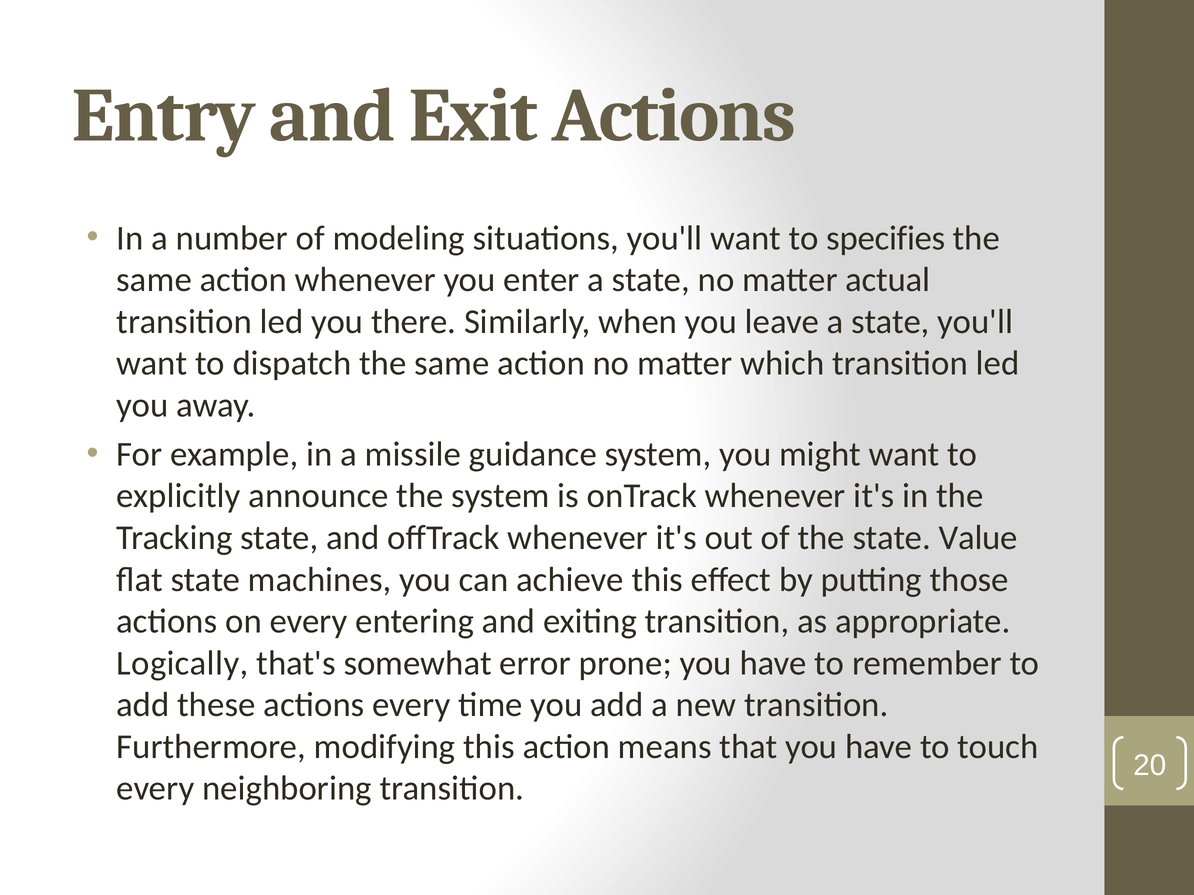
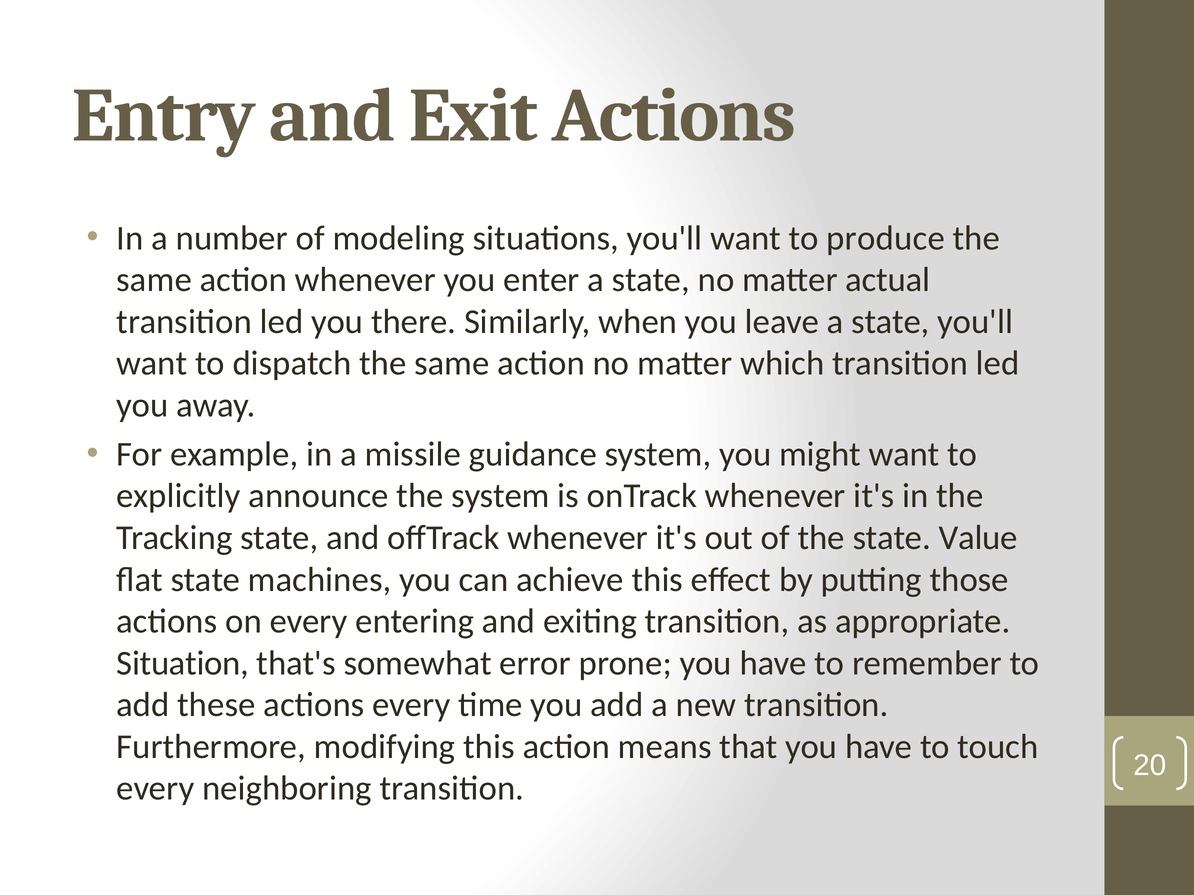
specifies: specifies -> produce (886, 238)
Logically: Logically -> Situation (183, 663)
